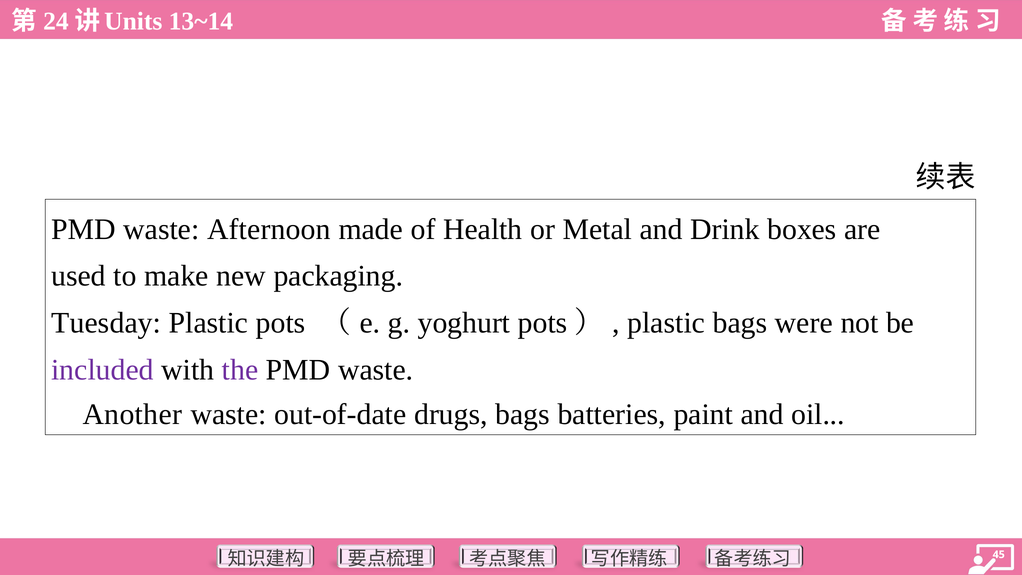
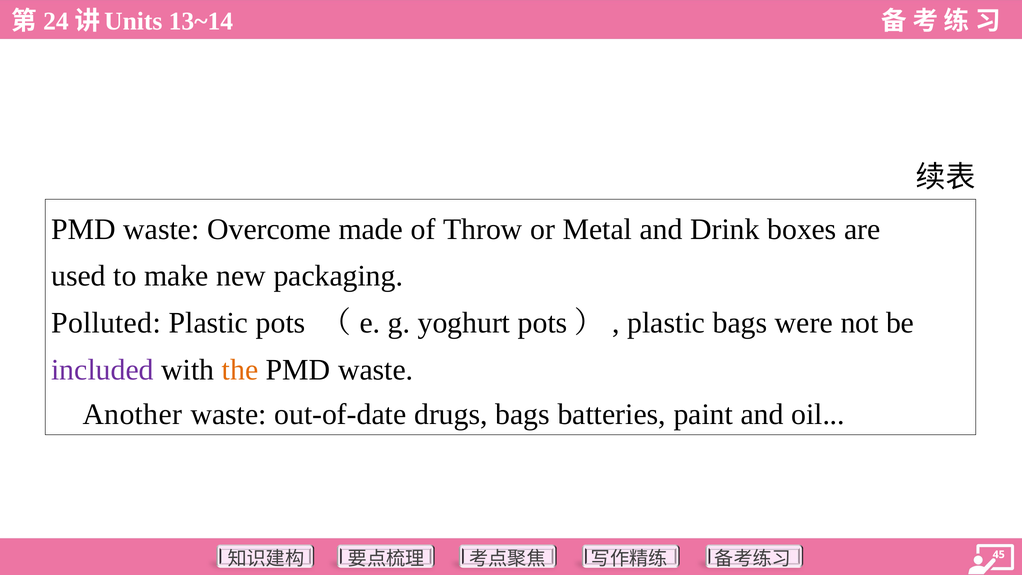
Afternoon: Afternoon -> Overcome (269, 229)
Health: Health -> Throw (483, 229)
Tuesday: Tuesday -> Polluted (106, 323)
the colour: purple -> orange (240, 370)
